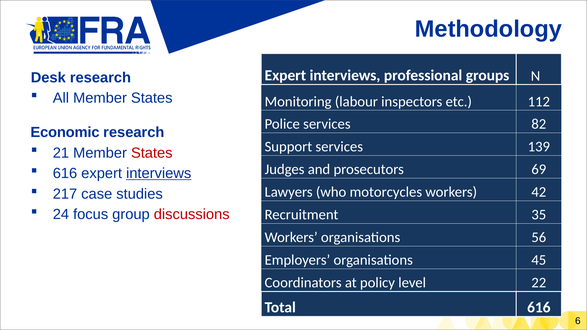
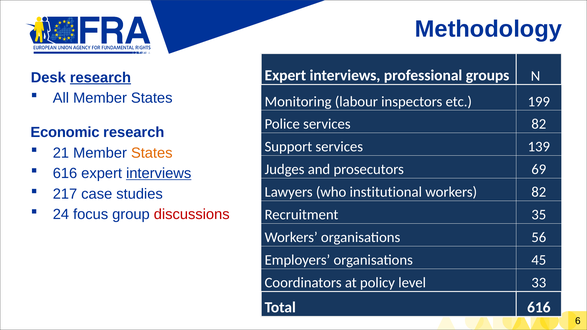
research underline: none -> present (100, 78)
112: 112 -> 199 (539, 102)
States colour: red -> orange (152, 153)
motorcycles: motorcycles -> institutional (386, 192)
workers 42: 42 -> 82 (539, 192)
22: 22 -> 33 (539, 283)
